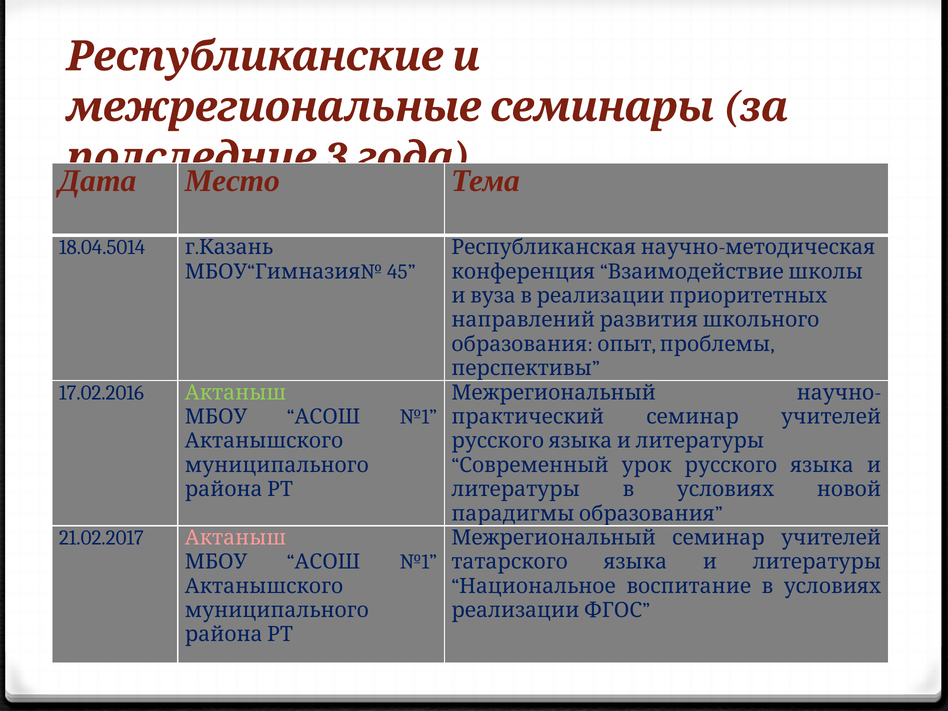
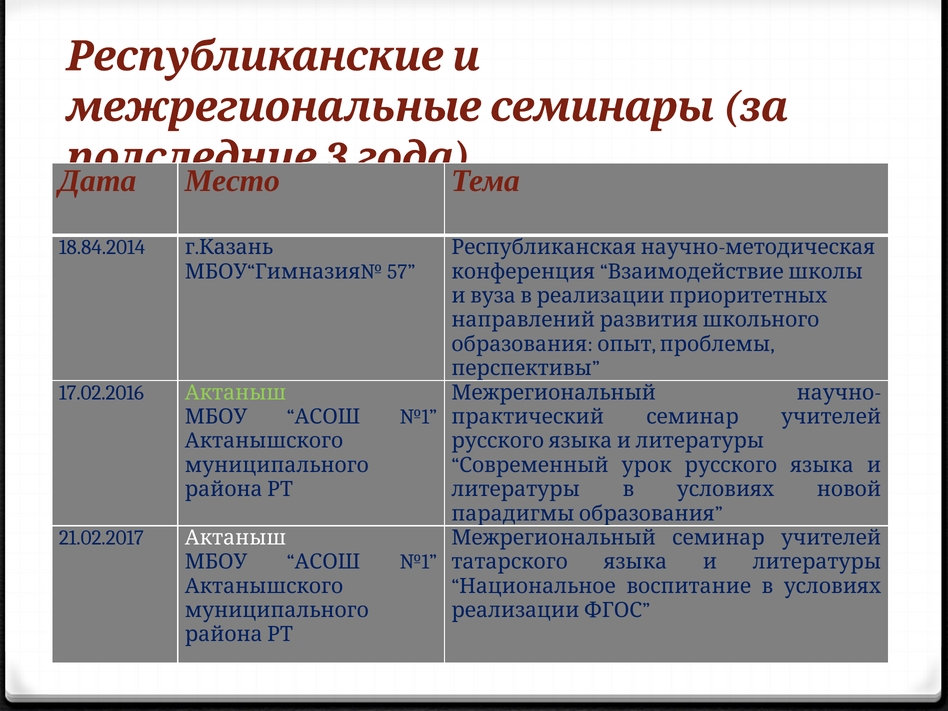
18.04.5014: 18.04.5014 -> 18.84.2014 (102, 247)
45: 45 -> 57 (401, 272)
Актаныш colour: pink -> white (236, 538)
